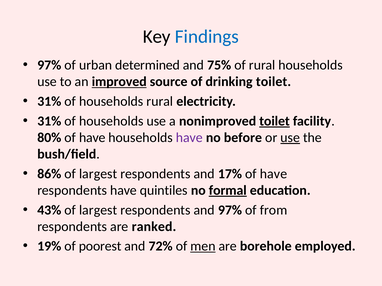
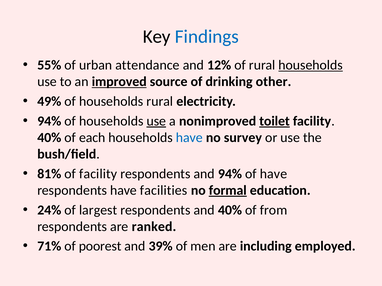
97%: 97% -> 55% (49, 65)
determined: determined -> attendance (147, 65)
75%: 75% -> 12% (219, 65)
households underline: none -> present (311, 65)
drinking toilet: toilet -> other (274, 82)
31%: 31% -> 49% (49, 102)
31%: 31% -> 94% (49, 121)
use underline: none -> present (156, 121)
80%: 80% -> 40% (49, 138)
have: have -> each (92, 138)
have colour: purple -> blue (189, 138)
before: before -> survey (243, 138)
use underline: present -> none (290, 138)
86%: 86% -> 81% (49, 174)
largest: largest -> facility (98, 174)
and 17%: 17% -> 94% (230, 174)
quintiles: quintiles -> facilities (164, 191)
43%: 43% -> 24% (49, 210)
and 97%: 97% -> 40% (230, 210)
19%: 19% -> 71% (49, 247)
72%: 72% -> 39% (161, 247)
men underline: present -> none (203, 247)
borehole: borehole -> including (266, 247)
